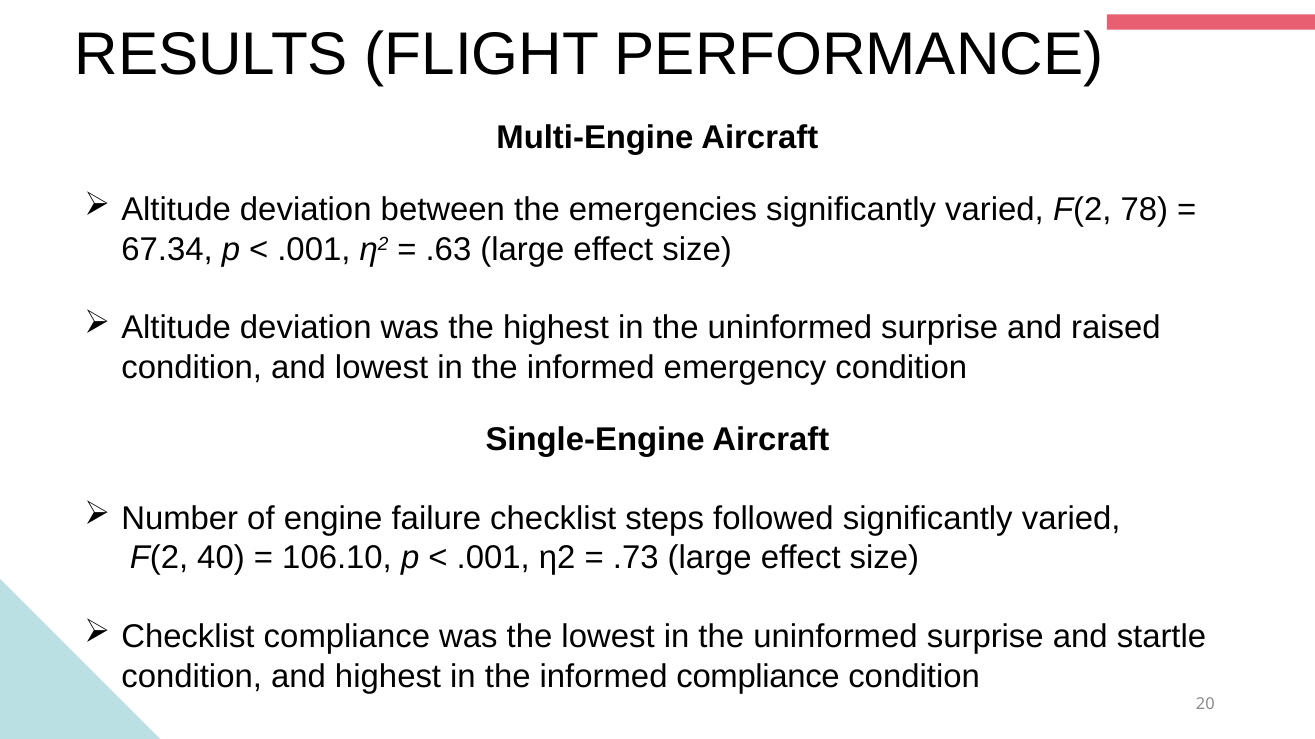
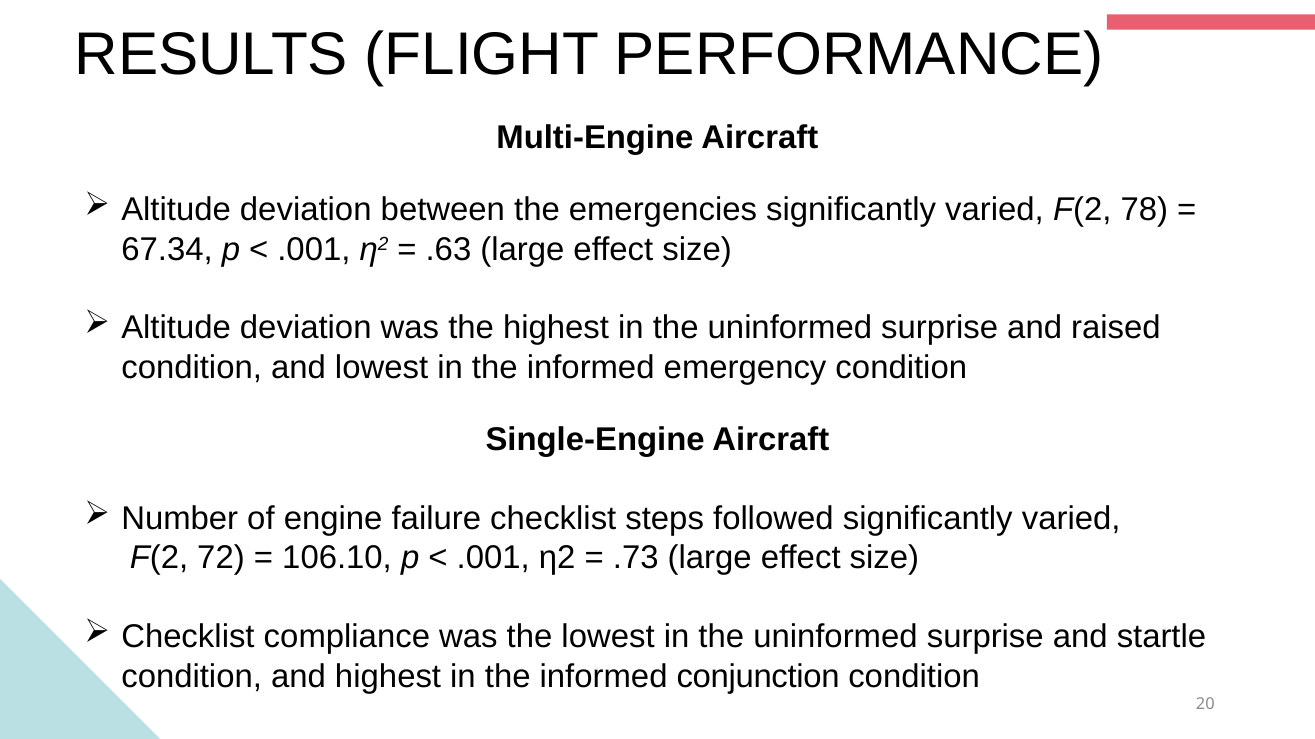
40: 40 -> 72 (221, 558)
informed compliance: compliance -> conjunction (758, 677)
